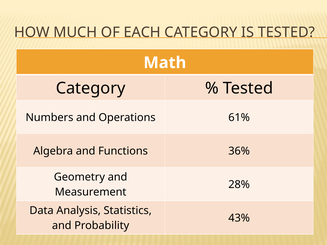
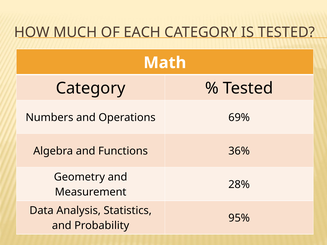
61%: 61% -> 69% (239, 118)
43%: 43% -> 95% (239, 218)
